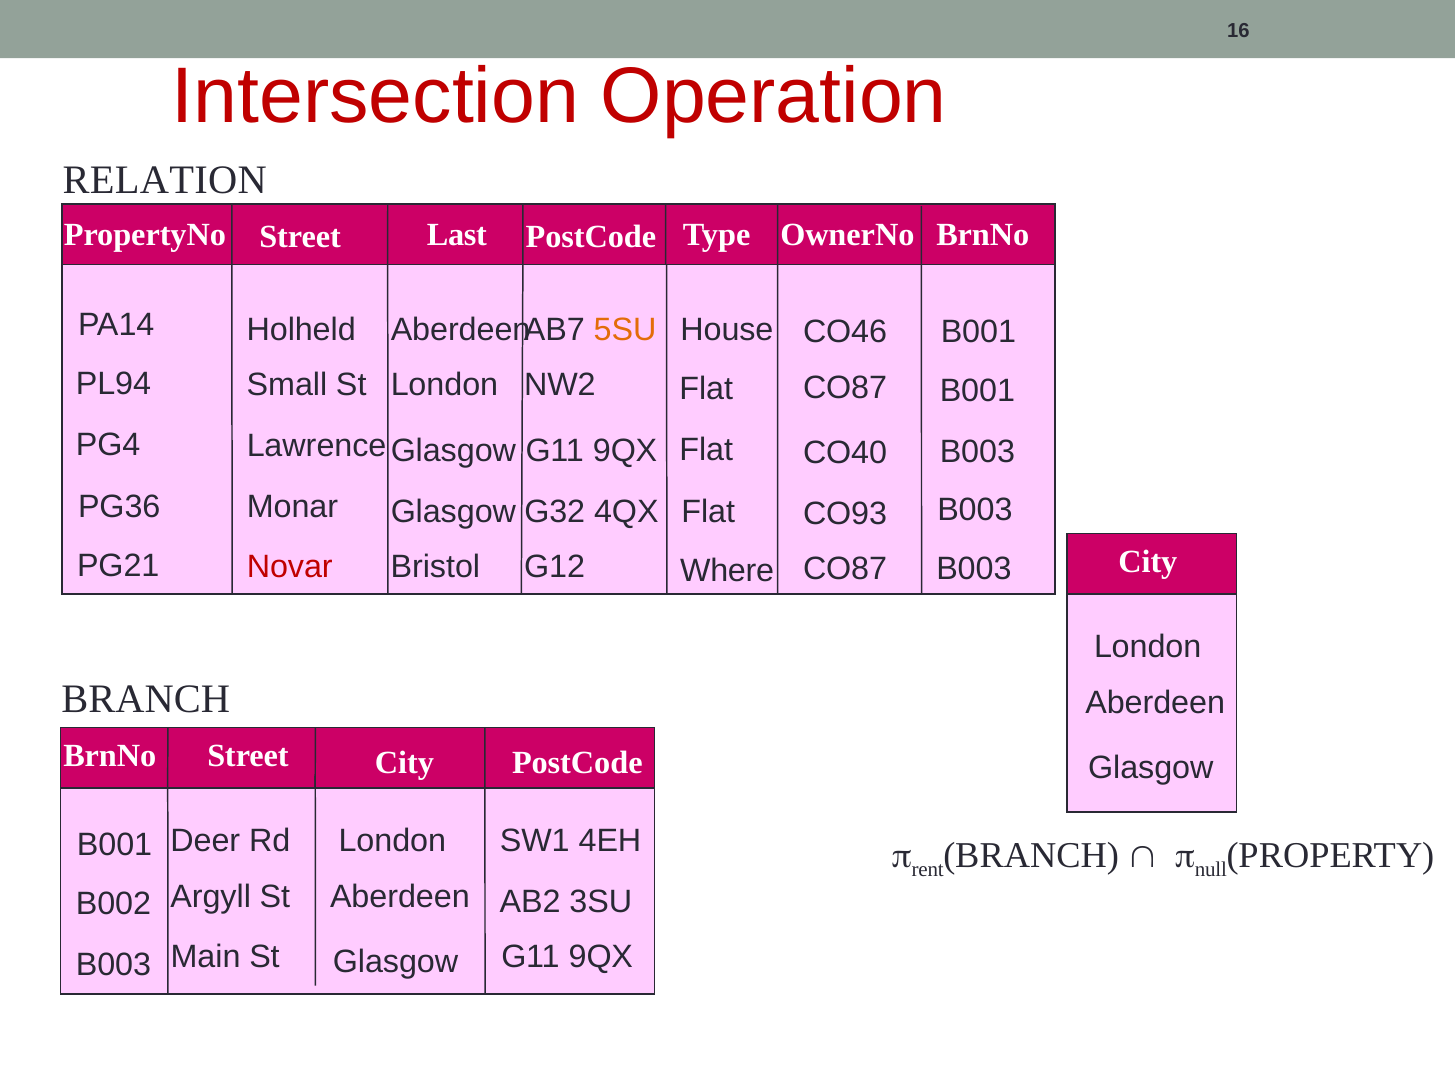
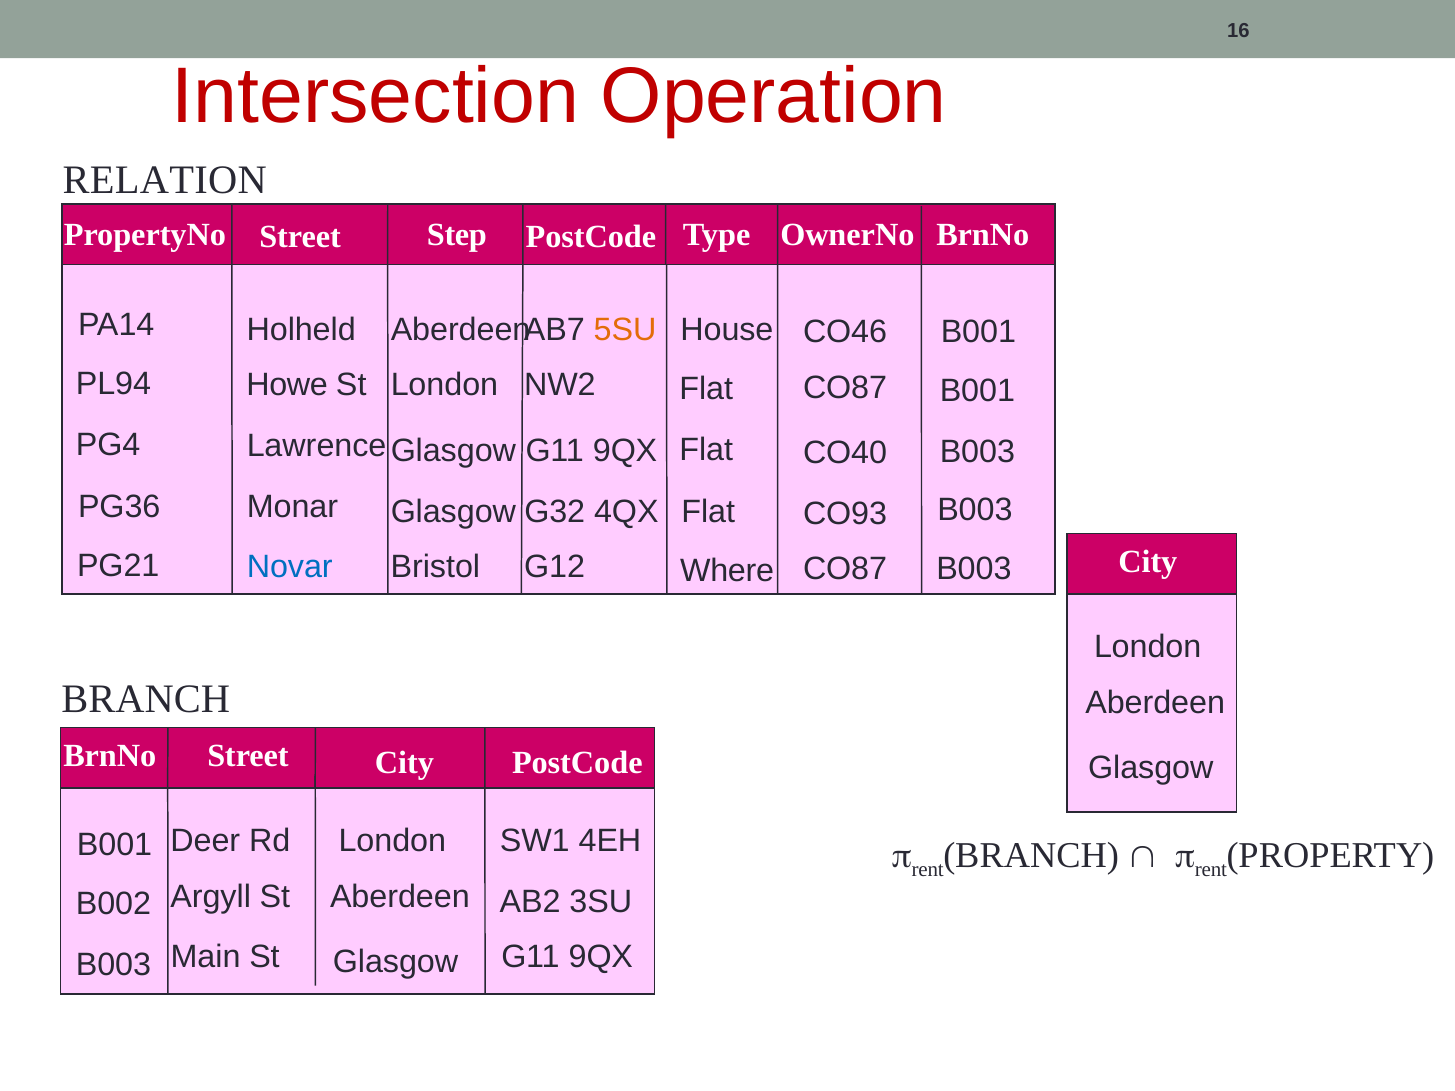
Last: Last -> Step (457, 235)
Small: Small -> Howe (287, 385)
Novar colour: red -> blue (290, 567)
null: null -> rent (1211, 870)
